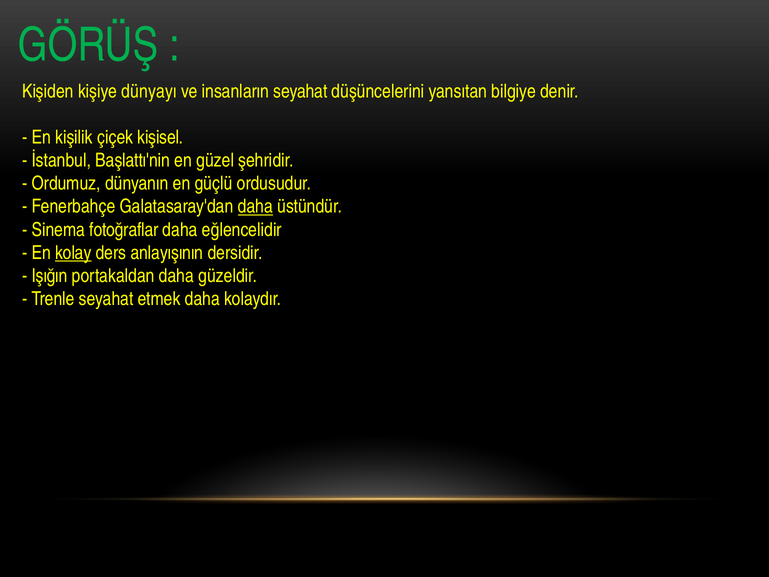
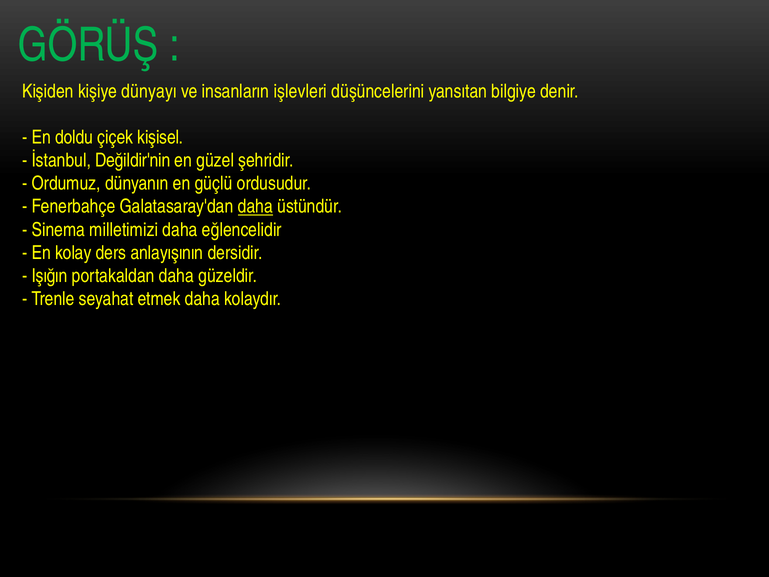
insanların seyahat: seyahat -> işlevleri (300, 91)
kişilik: kişilik -> doldu (74, 137)
Başlattı'nin: Başlattı'nin -> Değildir'nin (133, 160)
fotoğraflar: fotoğraflar -> milletimizi (124, 230)
kolay underline: present -> none (73, 253)
